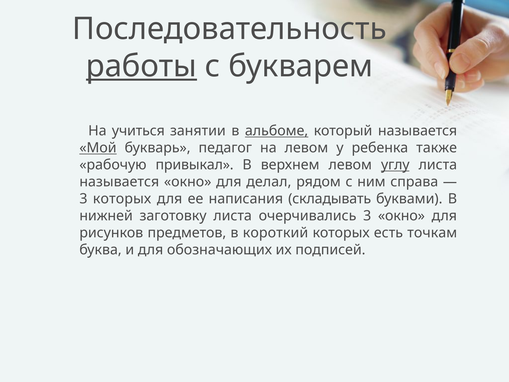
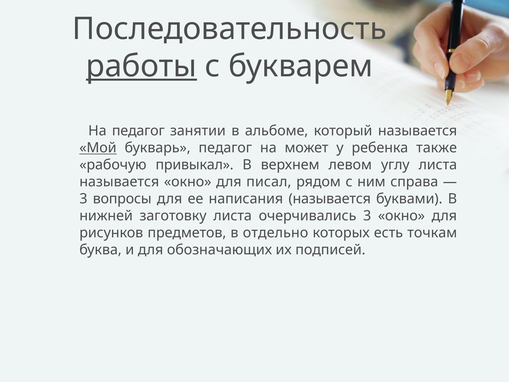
На учиться: учиться -> педагог (138, 131)
альбоме underline: present -> none (277, 131)
на левом: левом -> может (307, 148)
углу underline: present -> none (395, 165)
делал: делал -> писал (269, 182)
3 которых: которых -> вопросы (122, 199)
написания складывать: складывать -> называется (330, 199)
короткий: короткий -> отдельно (276, 233)
